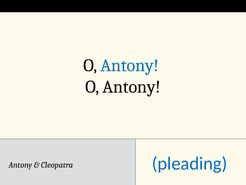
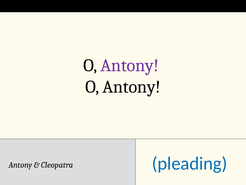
Antony colour: blue -> purple (130, 65)
